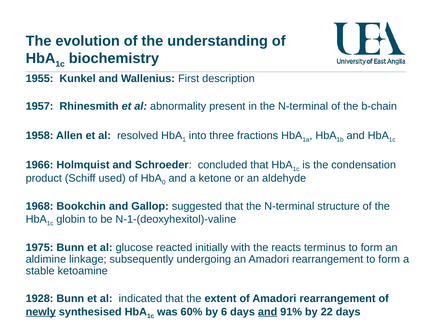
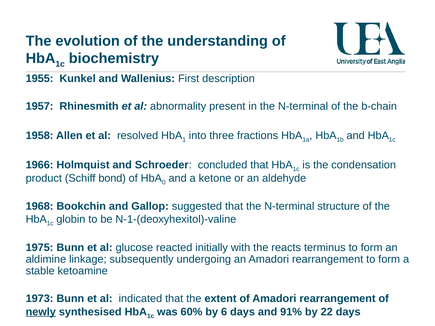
used: used -> bond (112, 178)
1928: 1928 -> 1973 (40, 299)
and underline: present -> none (268, 312)
